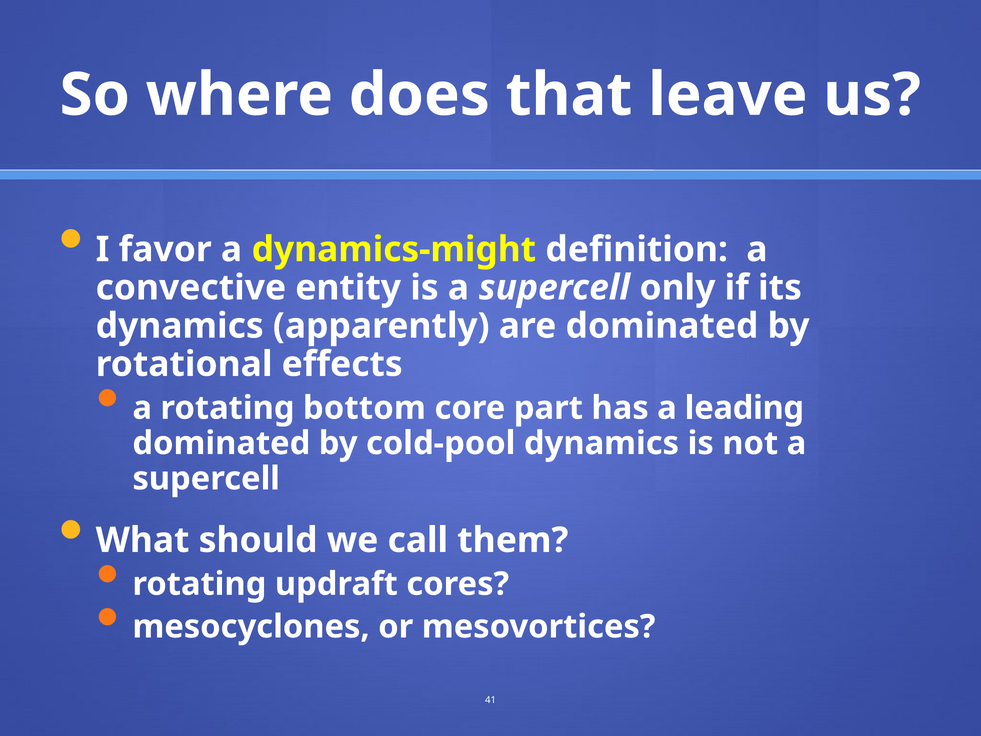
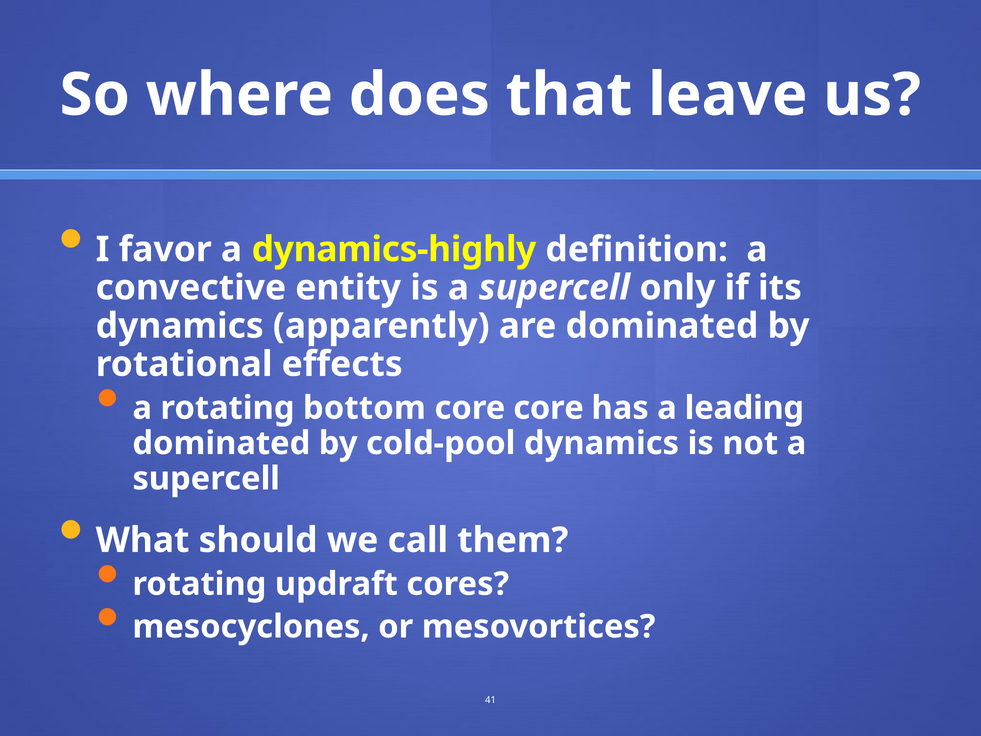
dynamics-might: dynamics-might -> dynamics-highly (394, 249)
core part: part -> core (549, 408)
